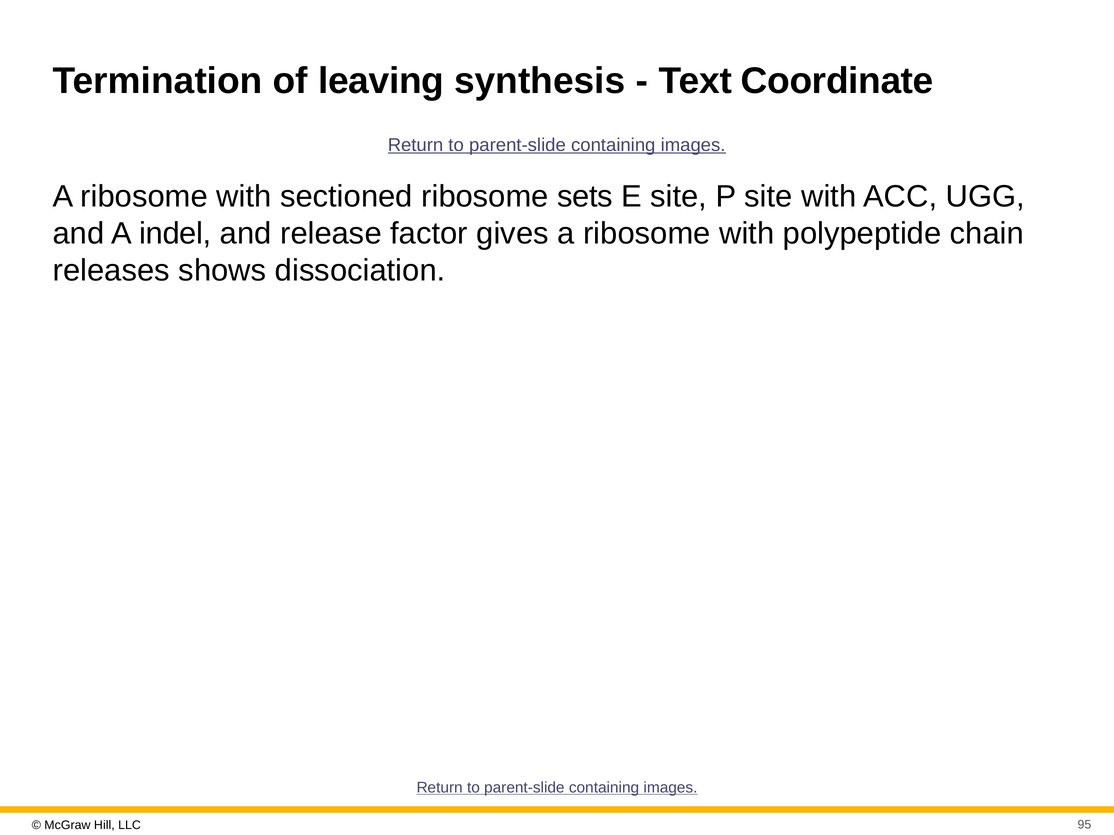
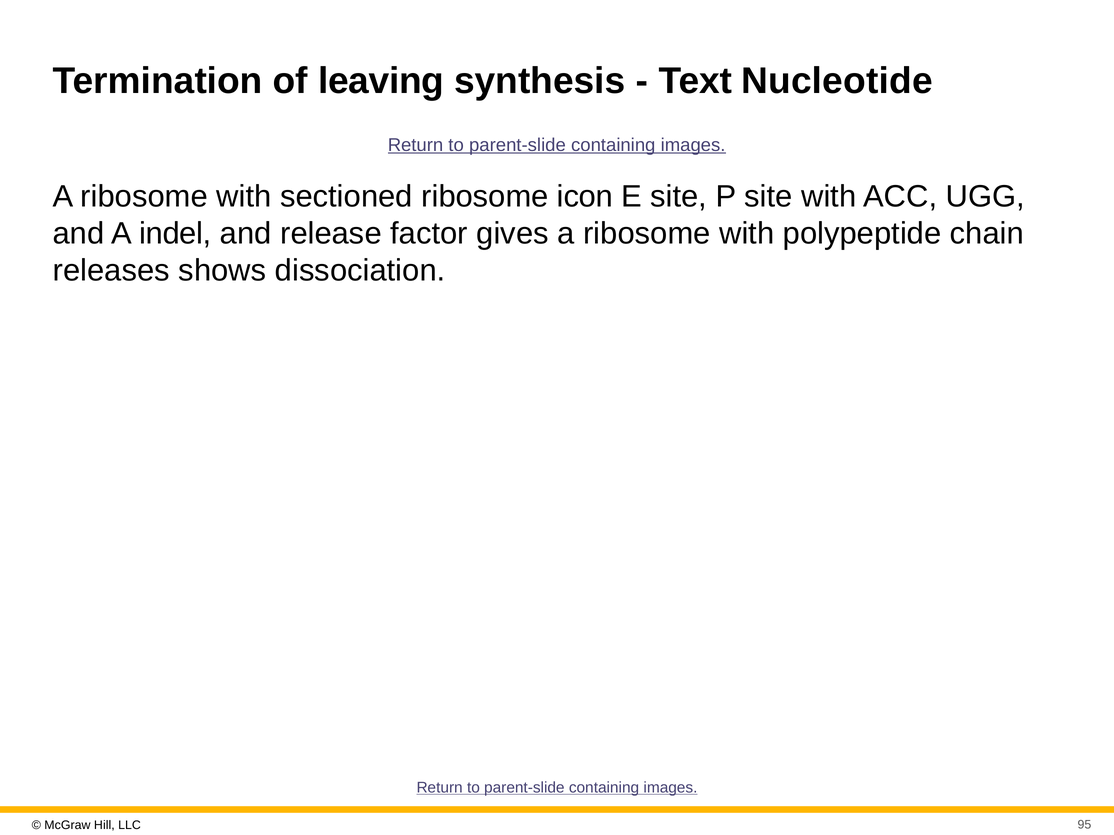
Coordinate: Coordinate -> Nucleotide (837, 81)
sets: sets -> icon (585, 197)
